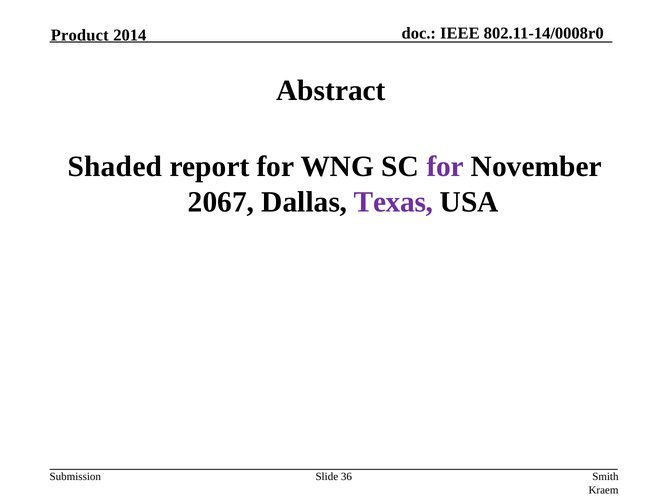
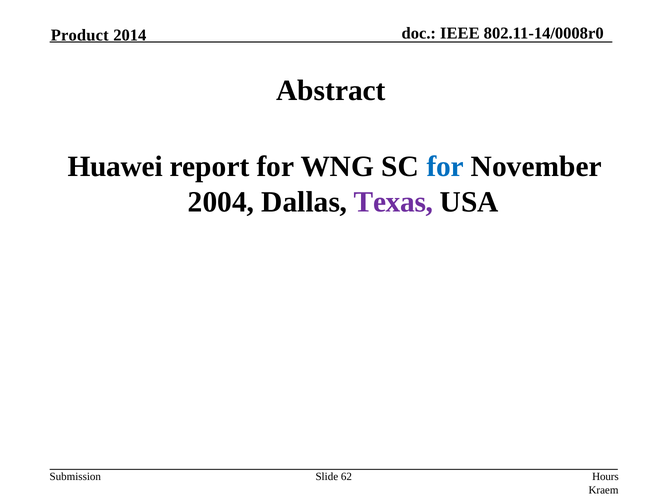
Shaded: Shaded -> Huawei (115, 166)
for colour: purple -> blue (445, 166)
2067: 2067 -> 2004 (221, 202)
36: 36 -> 62 (346, 476)
Smith: Smith -> Hours (605, 476)
